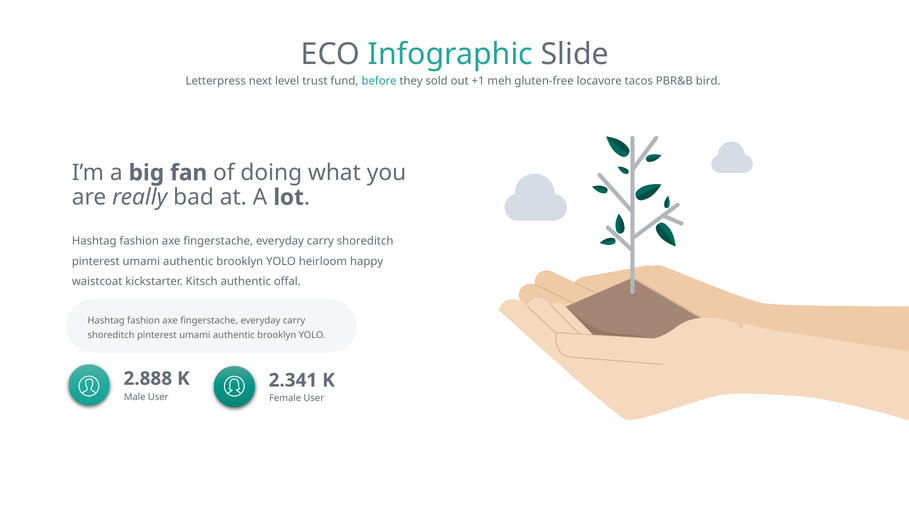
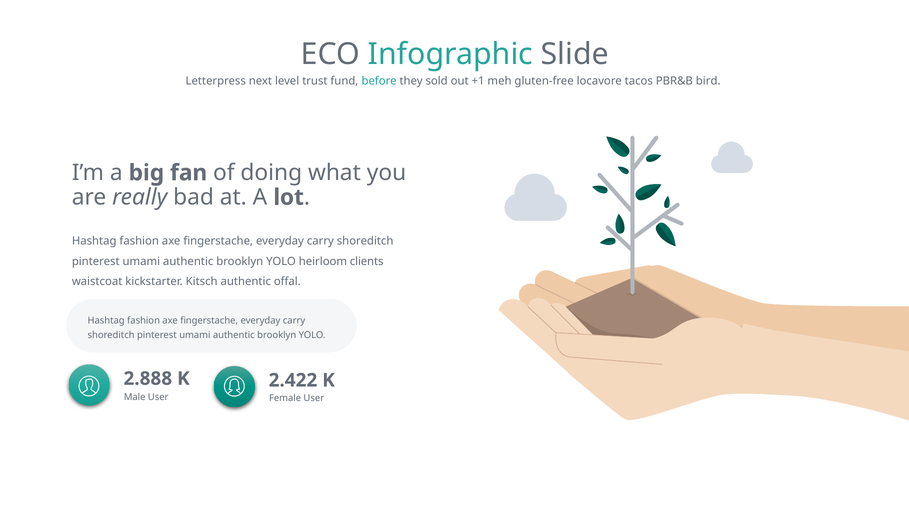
happy: happy -> clients (367, 261)
2.341: 2.341 -> 2.422 (293, 380)
